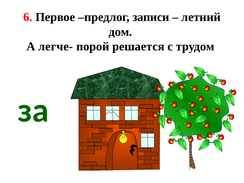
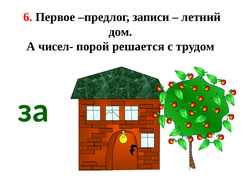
легче-: легче- -> чисел- (56, 46)
